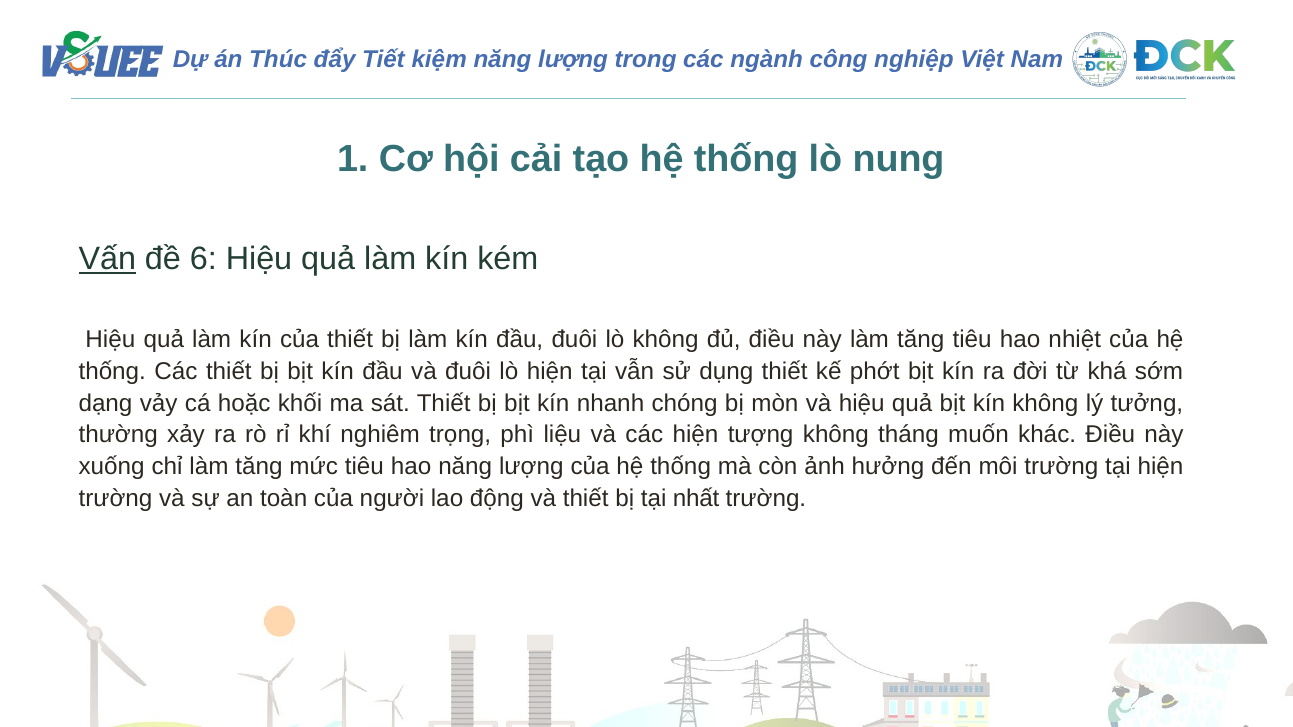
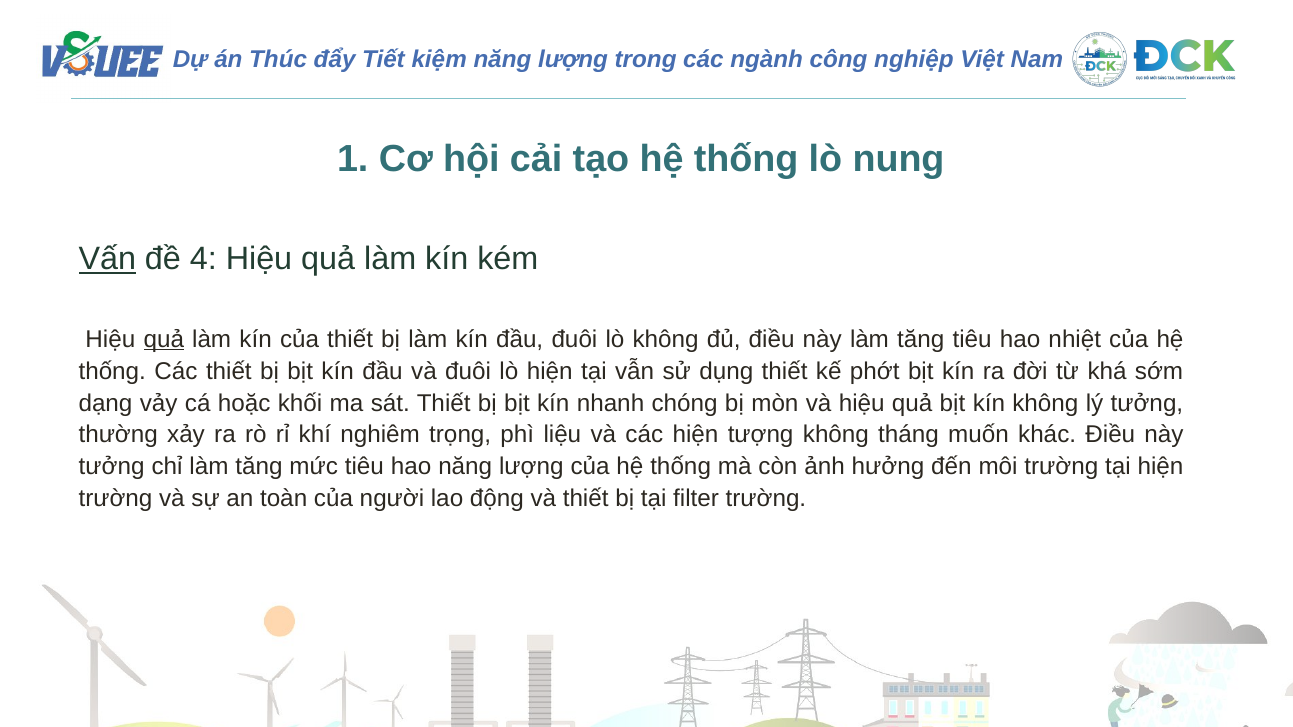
6: 6 -> 4 (203, 259)
quả underline: none -> present (164, 339)
xuống: xuống -> tưởng (112, 467)
nhất: nhất -> filter (696, 499)
